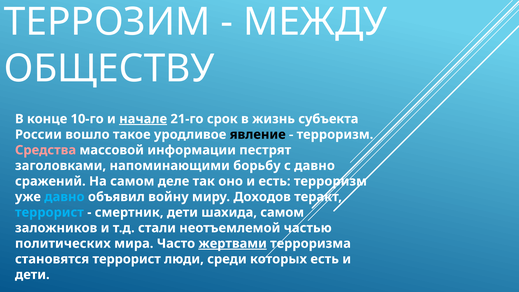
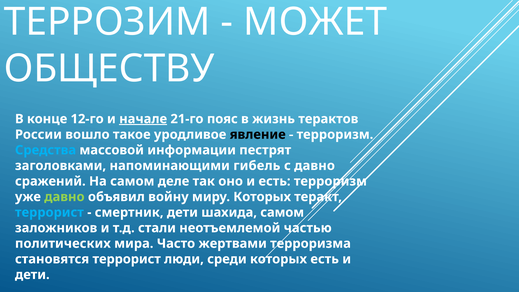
МЕЖДУ: МЕЖДУ -> МОЖЕТ (315, 22)
10-го: 10-го -> 12-го (87, 119)
срок: срок -> пояс (222, 119)
субъекта: субъекта -> терактов (328, 119)
Средства colour: pink -> light blue (46, 150)
борьбу: борьбу -> гибель (257, 166)
давно colour: light blue -> light green (64, 197)
миру Доходов: Доходов -> Которых (262, 197)
жертвами underline: present -> none (233, 243)
